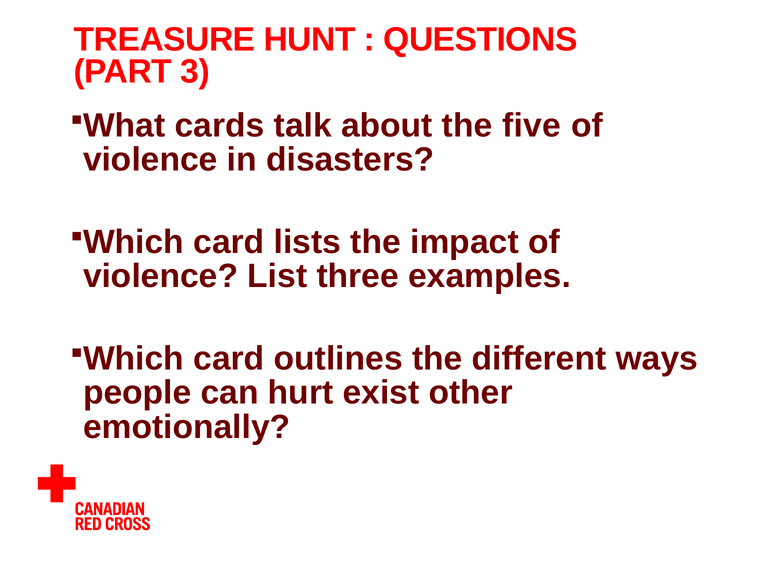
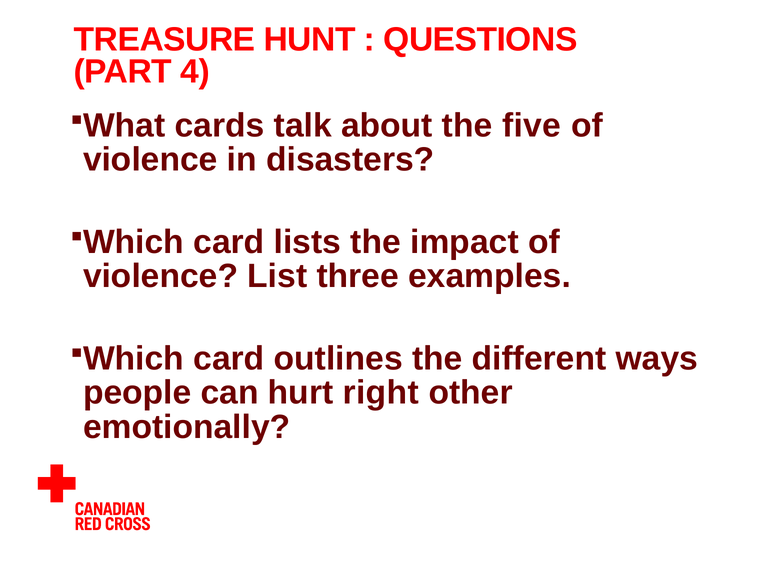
3: 3 -> 4 (195, 72)
exist: exist -> right (381, 393)
